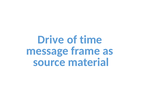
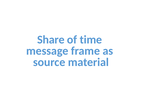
Drive: Drive -> Share (51, 40)
